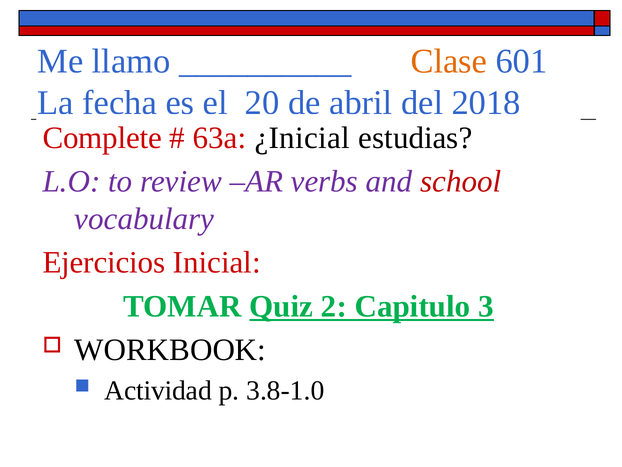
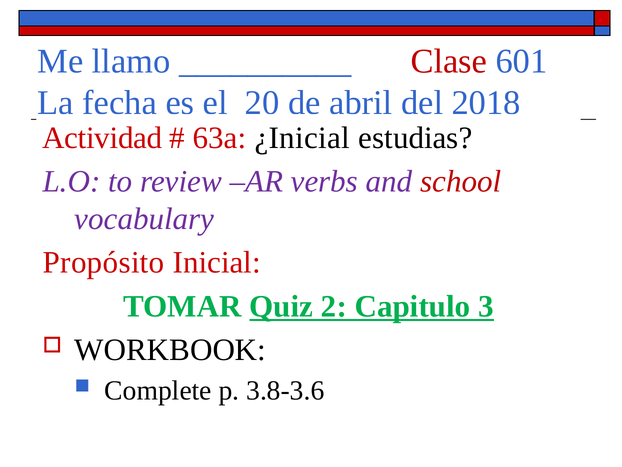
Clase colour: orange -> red (449, 61)
Complete: Complete -> Actividad (102, 138)
Ejercicios: Ejercicios -> Propósito (104, 262)
Actividad: Actividad -> Complete (158, 390)
3.8-1.0: 3.8-1.0 -> 3.8-3.6 (285, 390)
